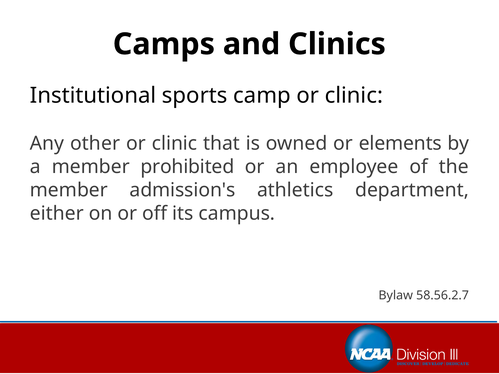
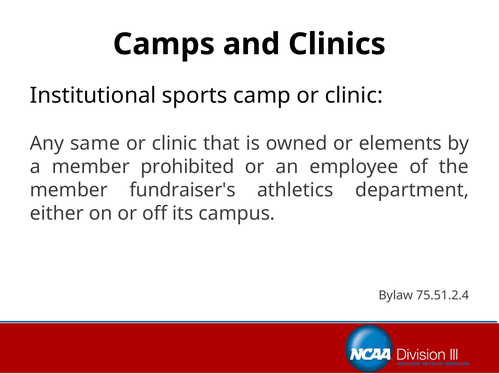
other: other -> same (95, 144)
admission's: admission's -> fundraiser's (183, 190)
58.56.2.7: 58.56.2.7 -> 75.51.2.4 (443, 295)
